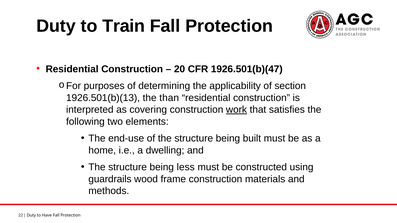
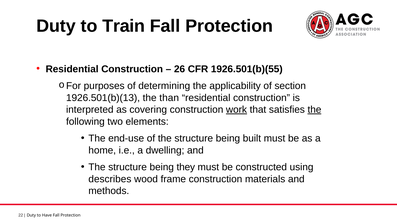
20: 20 -> 26 (180, 69)
1926.501(b)(47: 1926.501(b)(47 -> 1926.501(b)(55 (247, 69)
the underline: none -> present (314, 110)
less: less -> they (186, 167)
guardrails: guardrails -> describes (110, 179)
